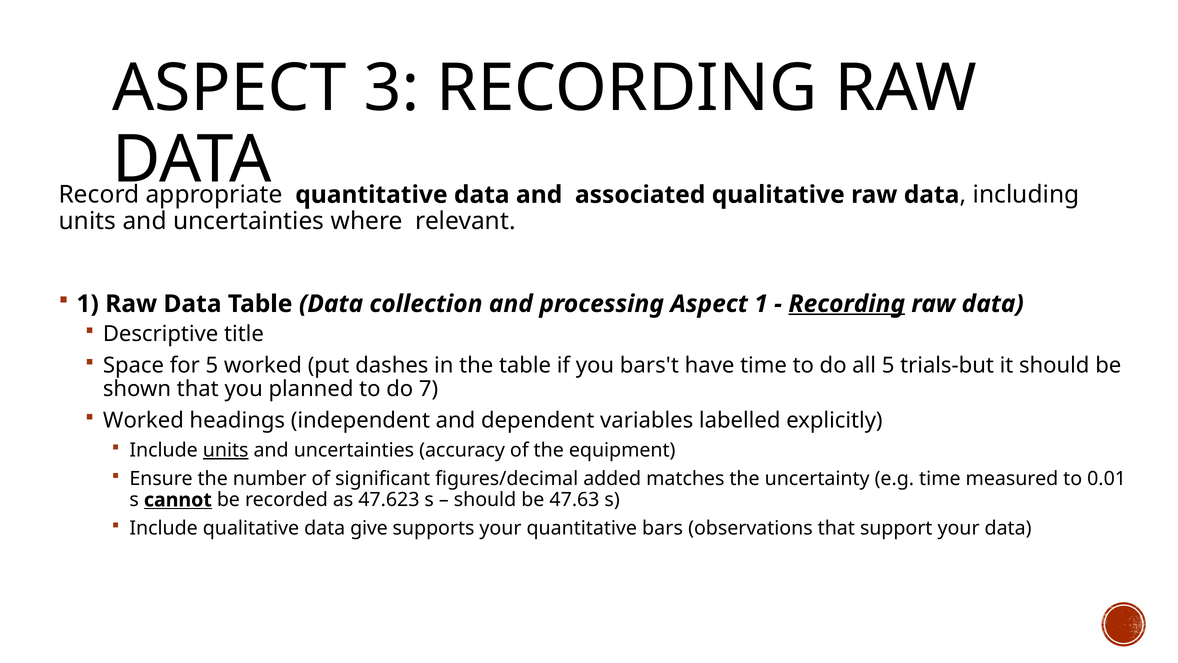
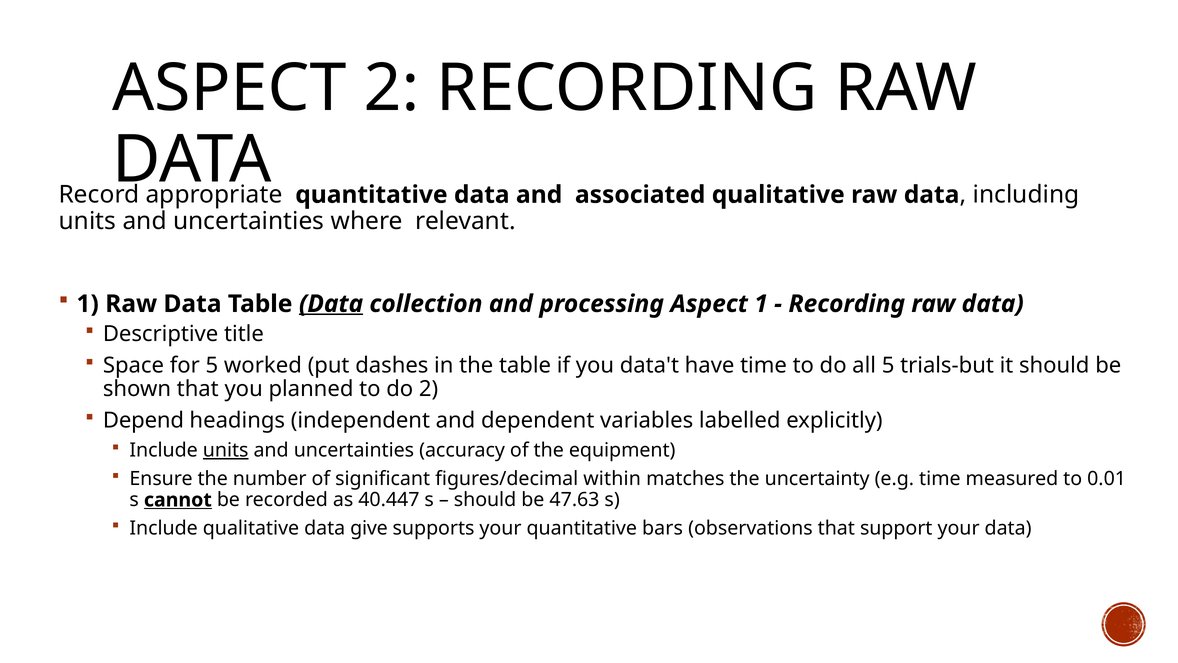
ASPECT 3: 3 -> 2 (391, 88)
Data underline: none -> present (331, 304)
Recording underline: present -> none (847, 304)
bars't: bars't -> data't (649, 365)
do 7: 7 -> 2 (429, 389)
Worked: Worked -> Depend (143, 420)
added: added -> within (612, 479)
47.623: 47.623 -> 40.447 (389, 500)
